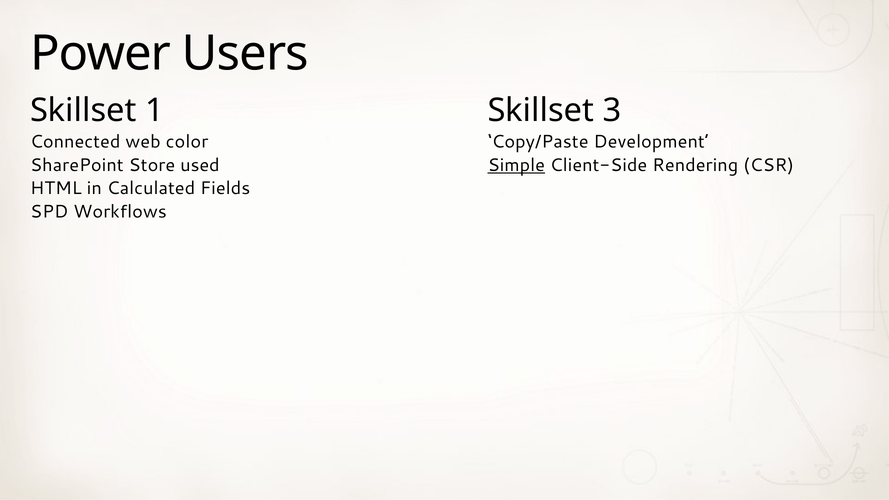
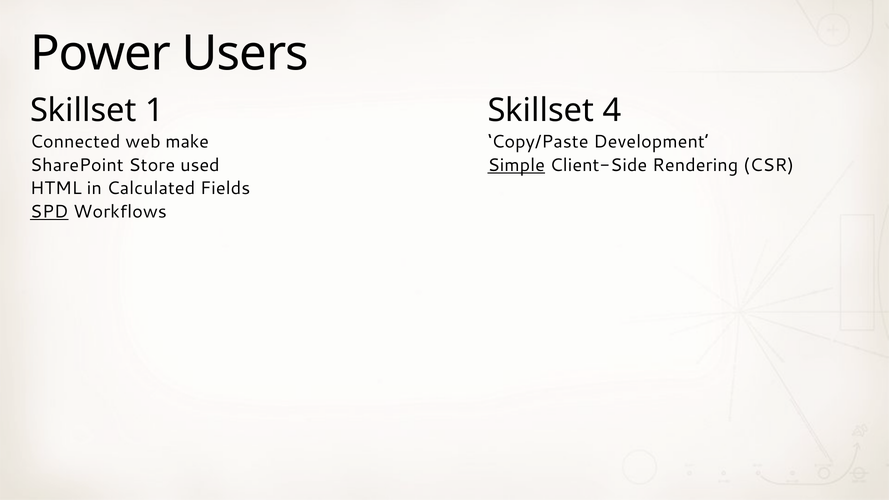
3: 3 -> 4 (612, 111)
color: color -> make (187, 142)
SPD underline: none -> present (49, 212)
